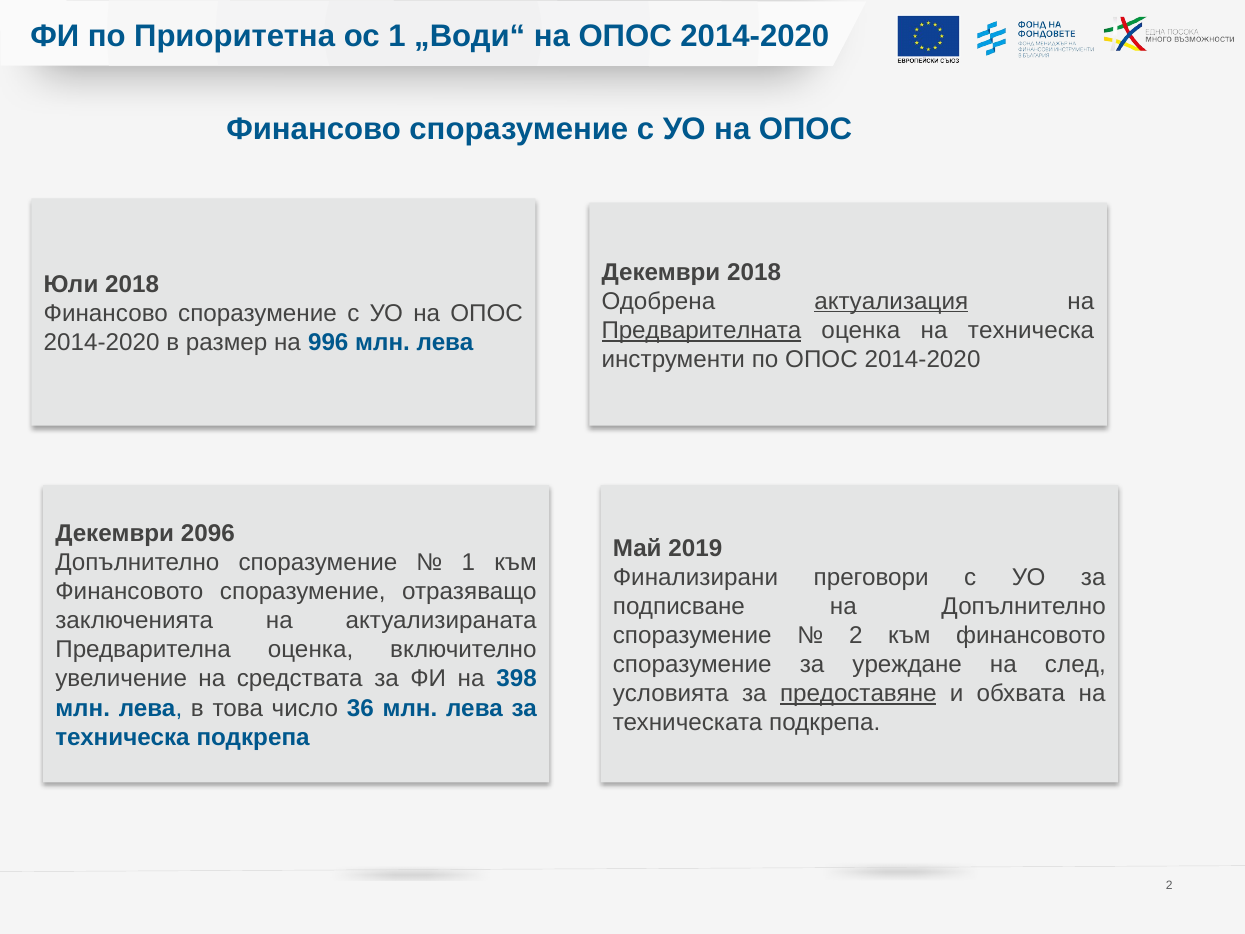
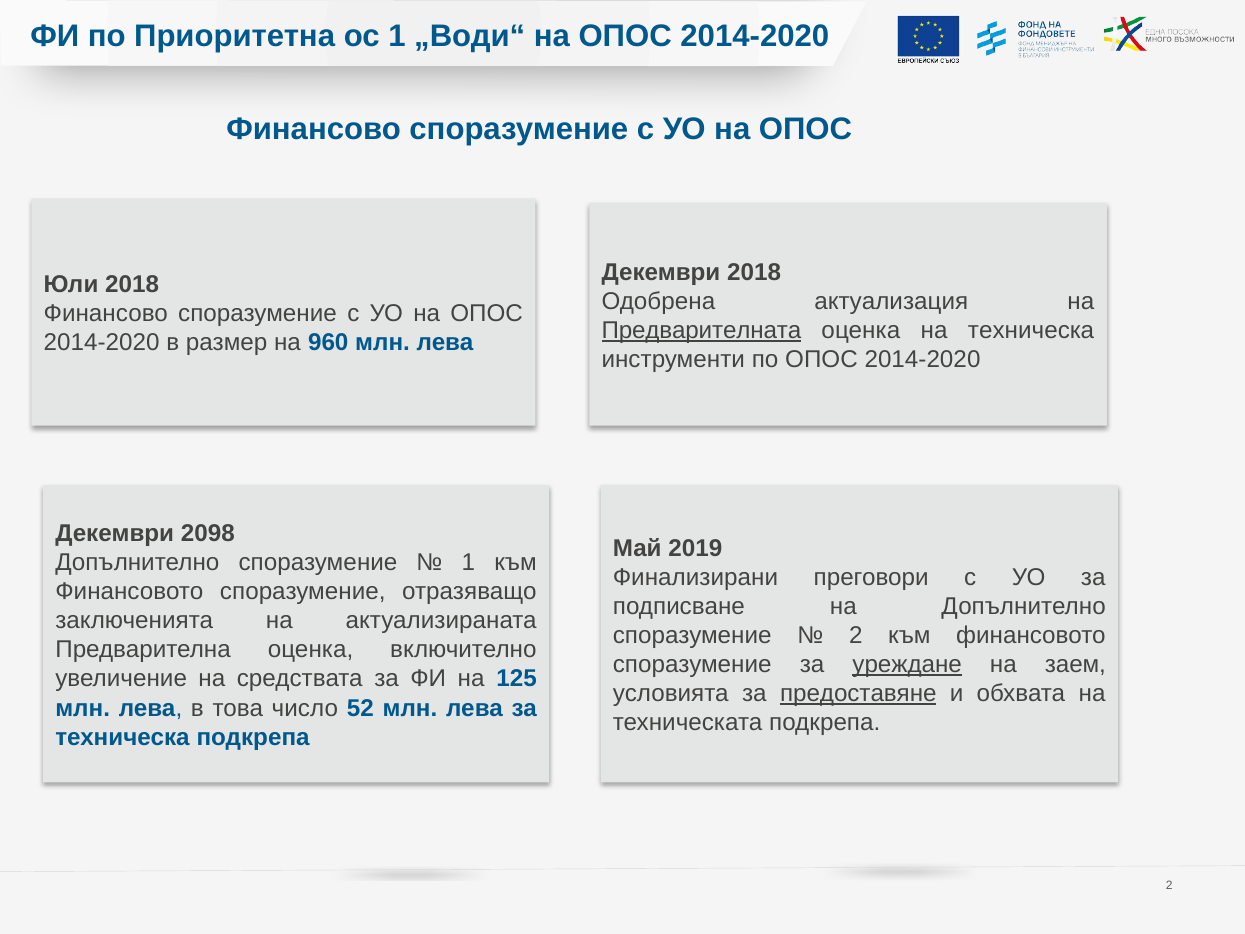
актуализация underline: present -> none (891, 301)
996: 996 -> 960 (328, 343)
2096: 2096 -> 2098 (208, 533)
уреждане underline: none -> present (907, 664)
след: след -> заем (1075, 664)
398: 398 -> 125 (517, 679)
36: 36 -> 52 (360, 708)
